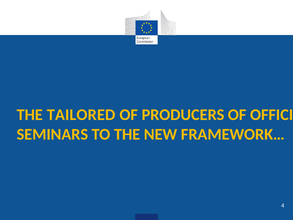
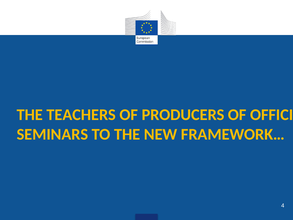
TAILORED: TAILORED -> TEACHERS (81, 115)
